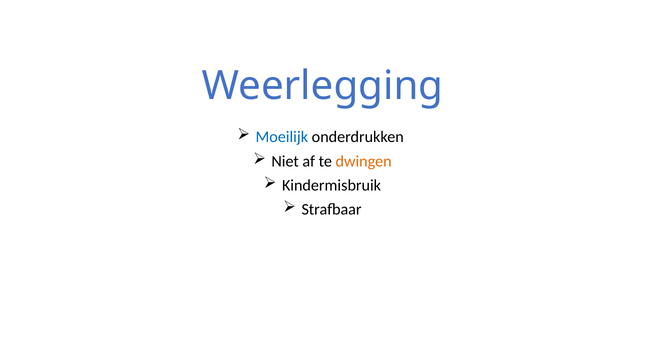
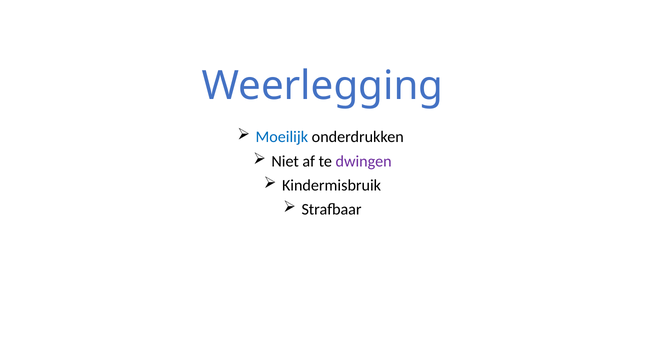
dwingen colour: orange -> purple (364, 161)
